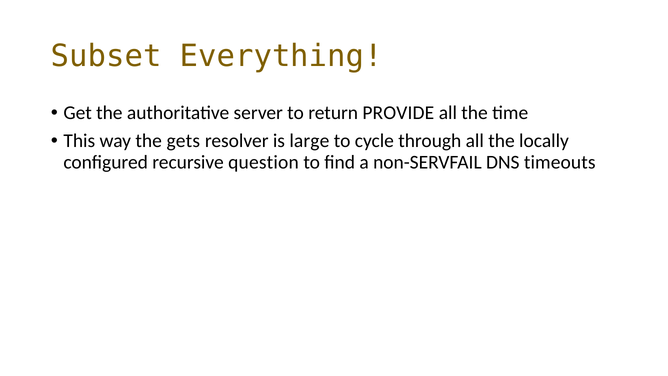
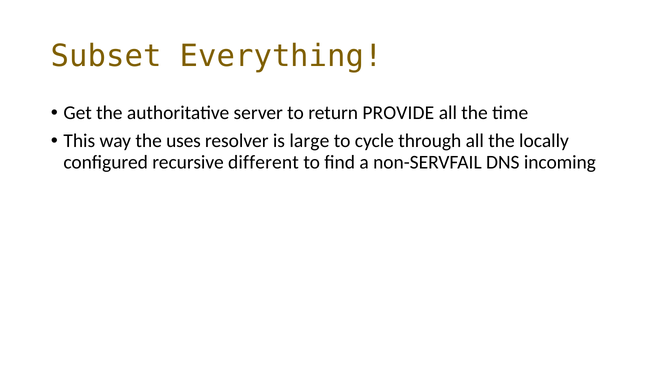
gets: gets -> uses (183, 141)
question: question -> different (263, 162)
timeouts: timeouts -> incoming (560, 162)
